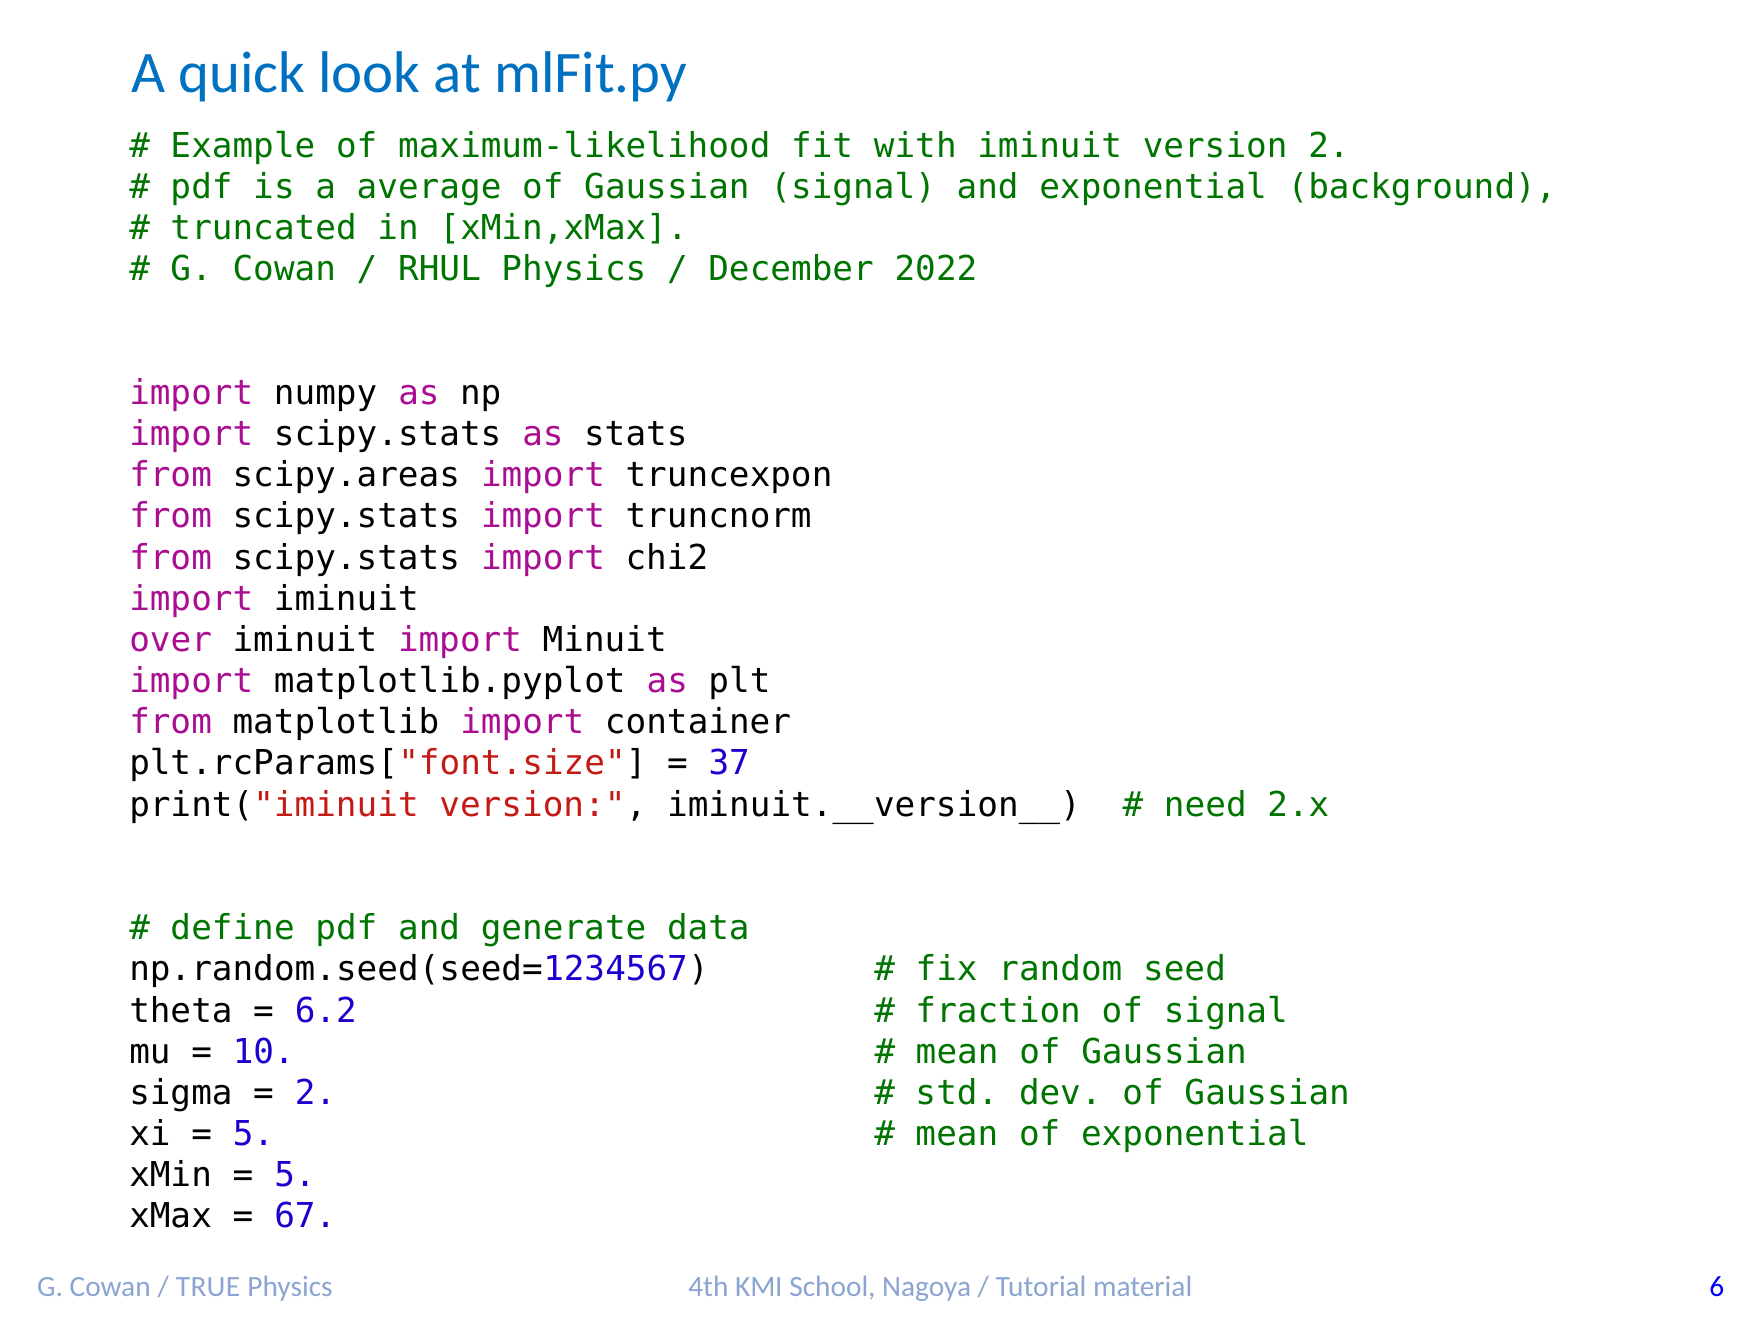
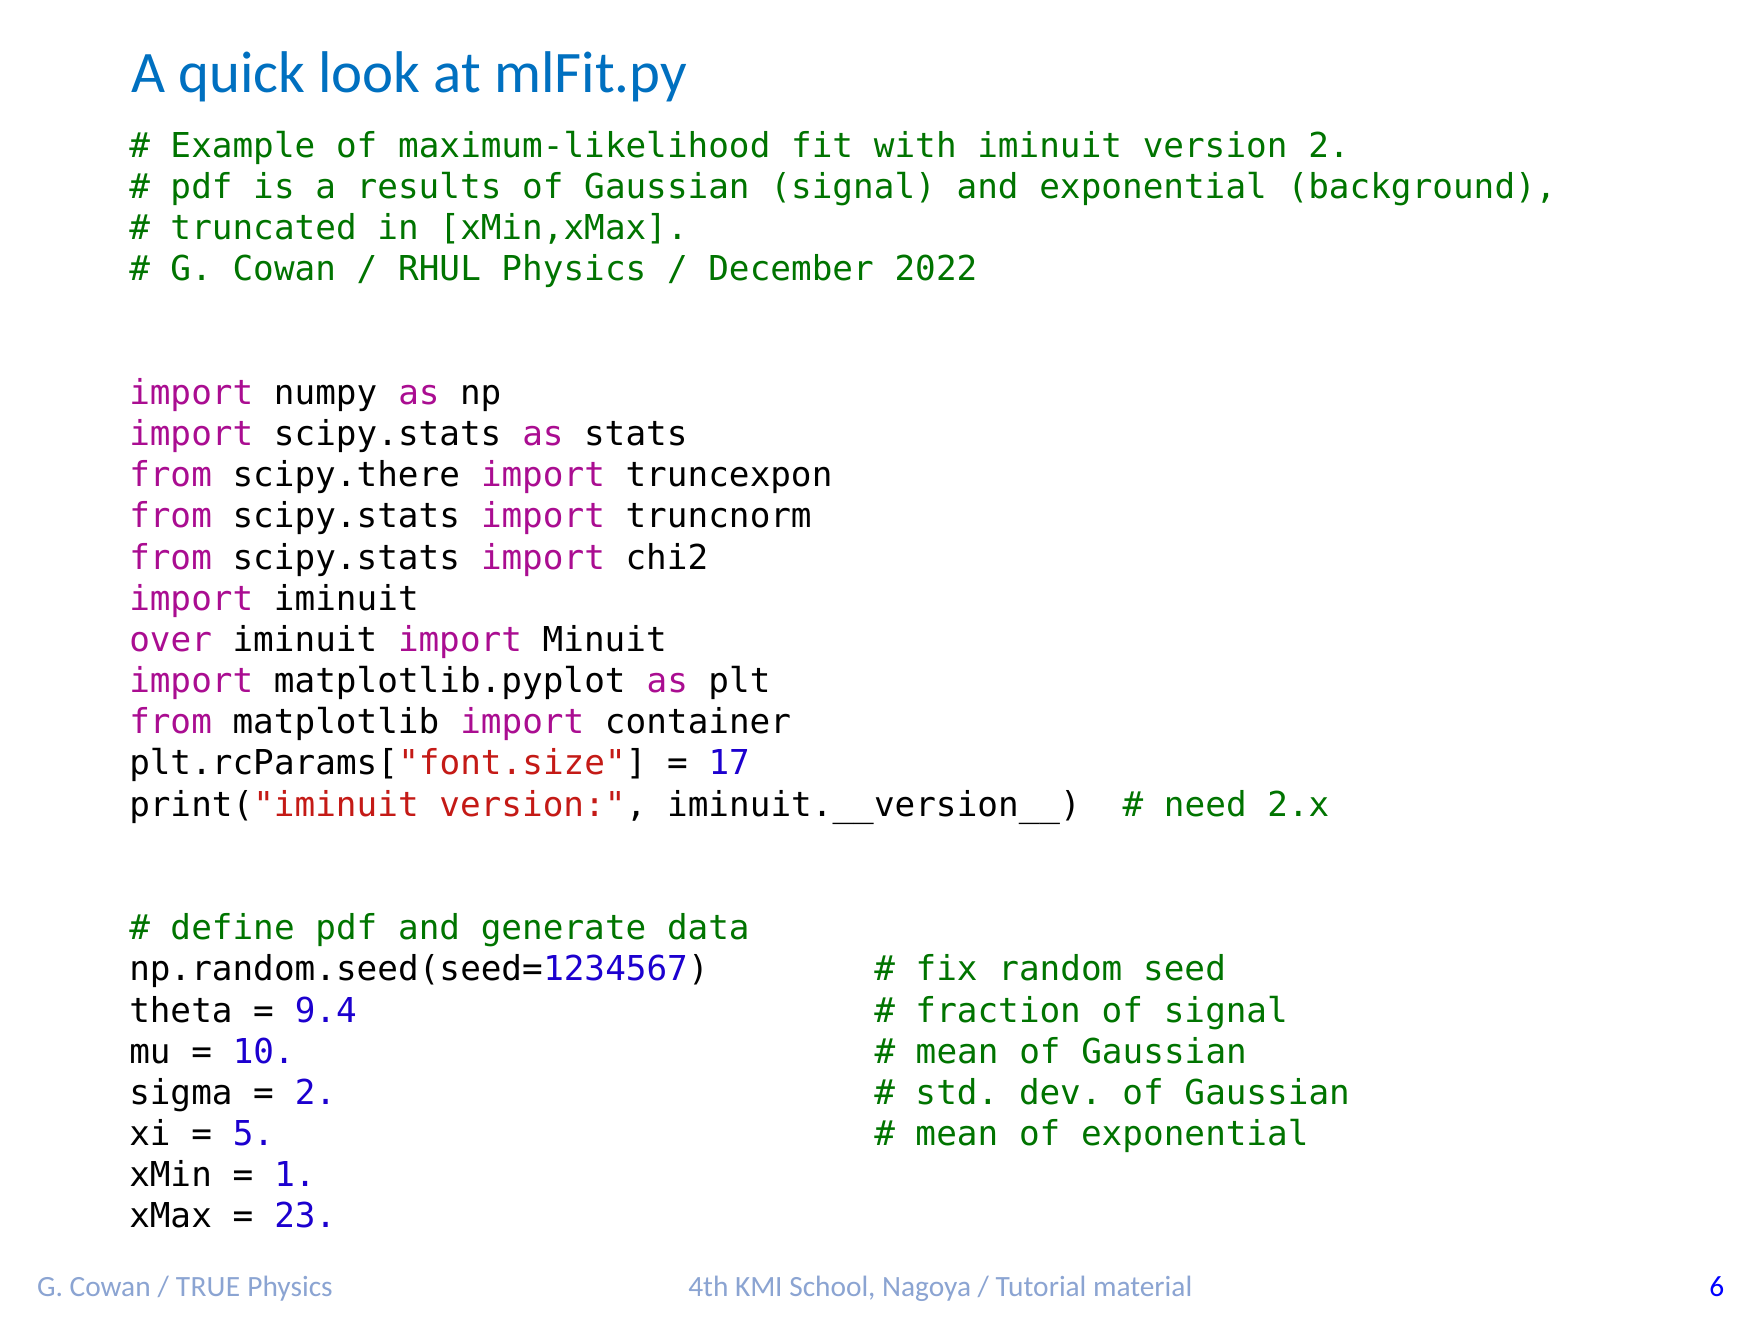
average: average -> results (429, 187)
scipy.areas: scipy.areas -> scipy.there (346, 475)
37: 37 -> 17 (729, 764)
6.2: 6.2 -> 9.4 (326, 1011)
5: 5 -> 1 (295, 1175)
67: 67 -> 23 (305, 1217)
